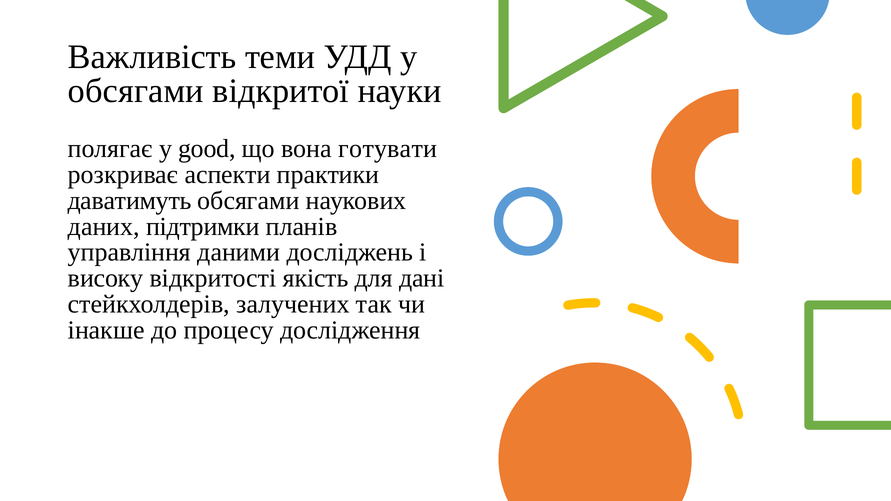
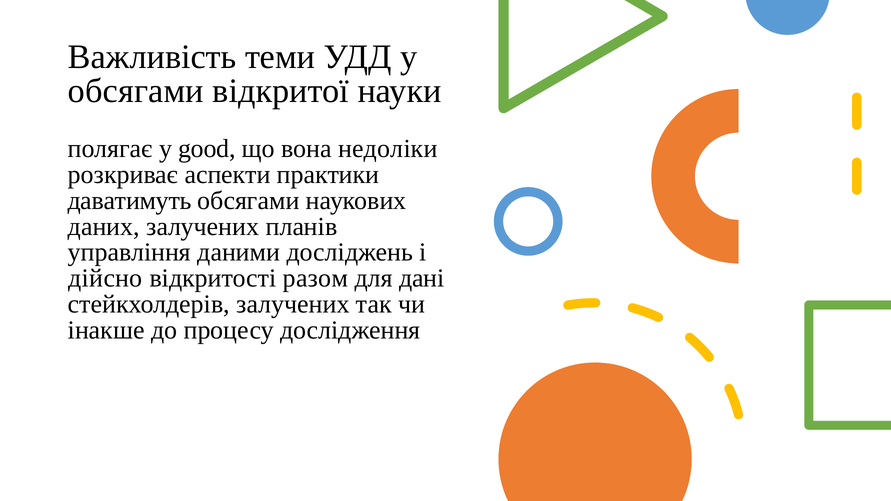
готувати: готувати -> недоліки (388, 149)
даних підтримки: підтримки -> залучених (203, 227)
високу: високу -> дійсно (105, 278)
якість: якість -> разом (315, 278)
